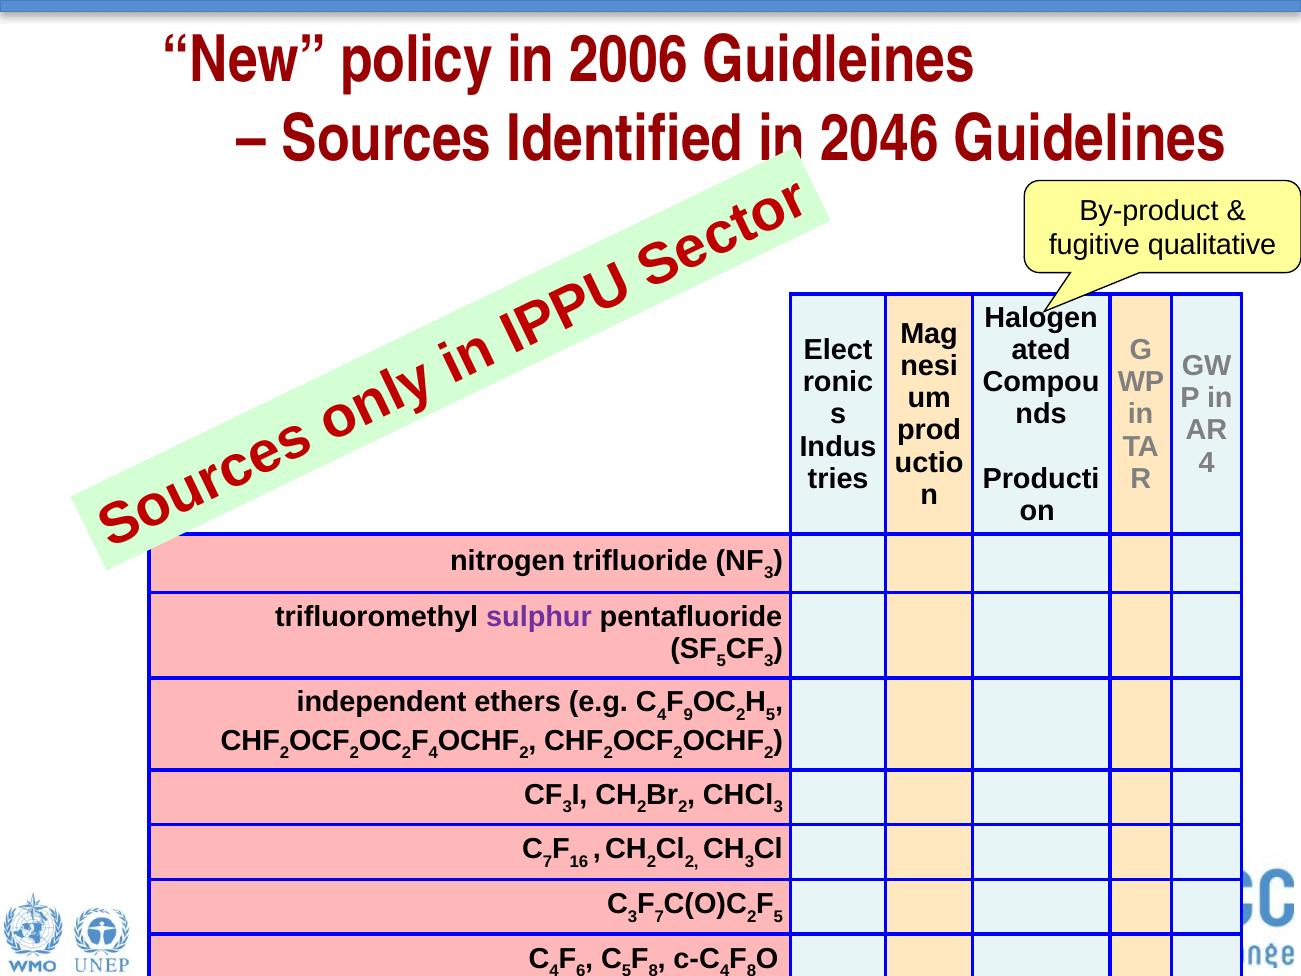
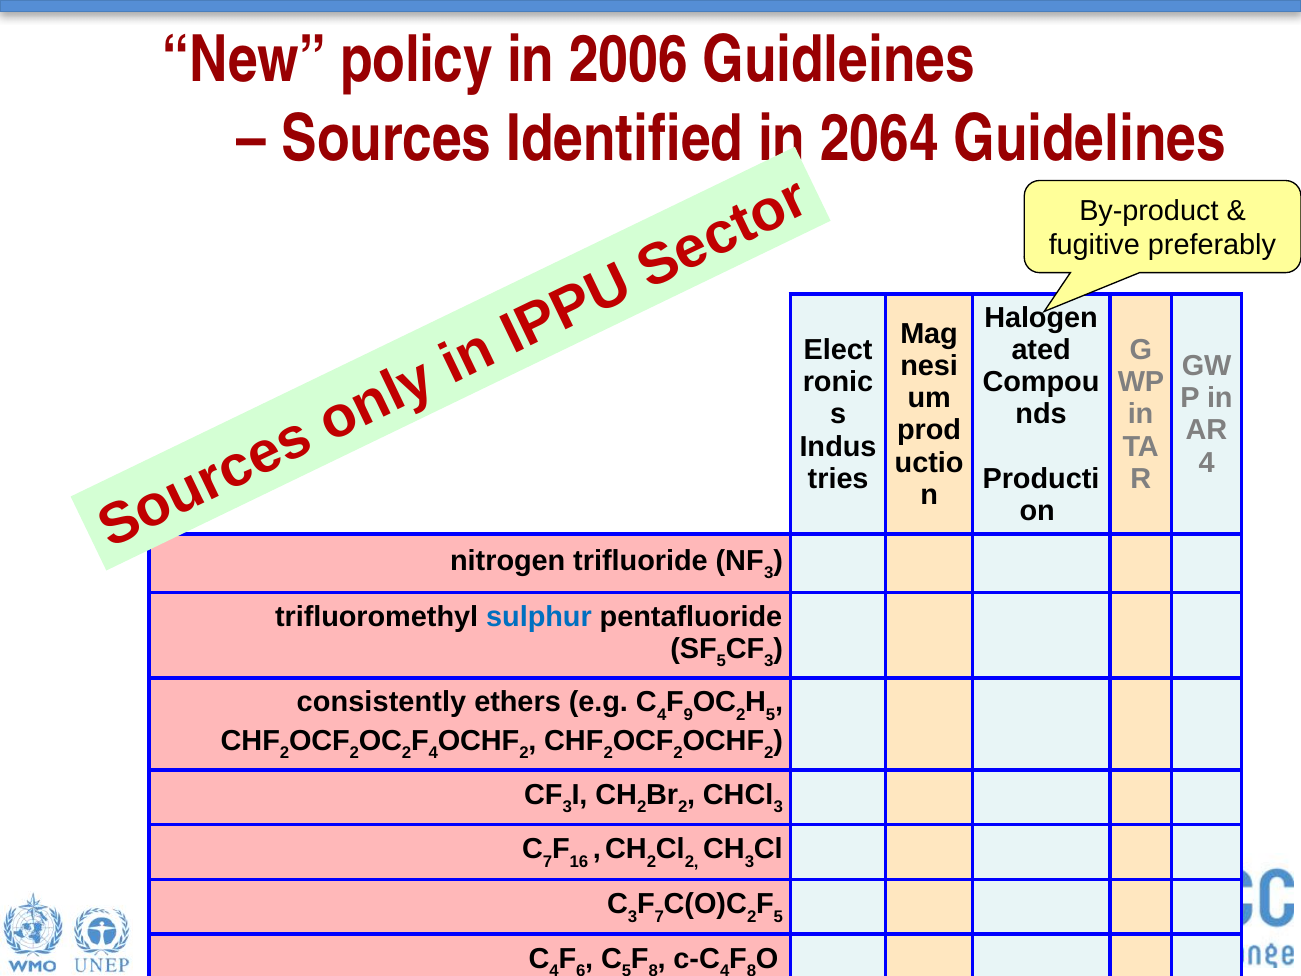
2046: 2046 -> 2064 (880, 138)
qualitative: qualitative -> preferably (1212, 245)
sulphur colour: purple -> blue (539, 616)
independent: independent -> consistently (381, 702)
